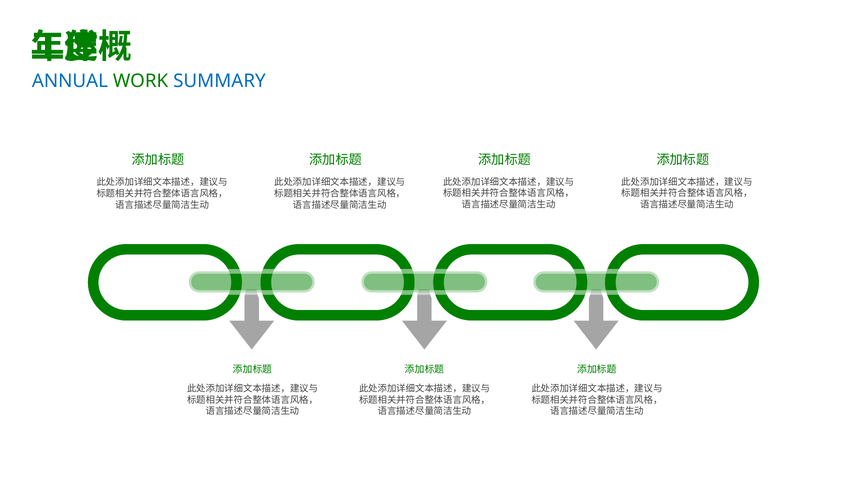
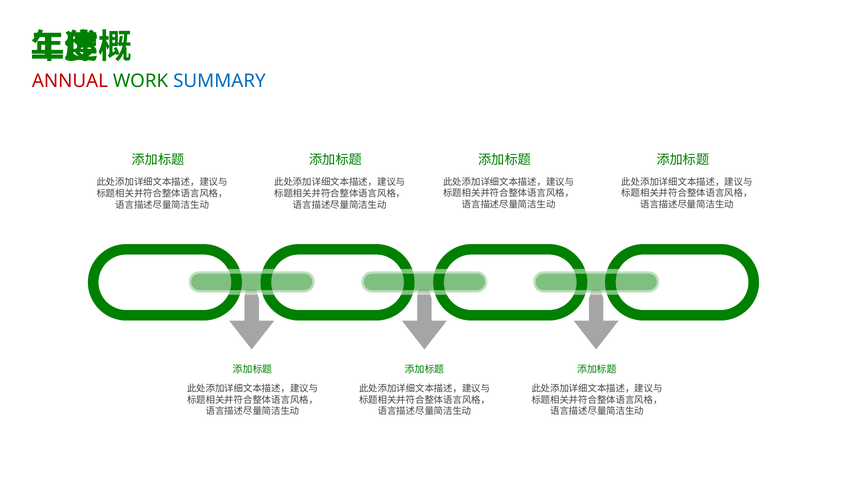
ANNUAL colour: blue -> red (70, 81)
